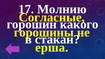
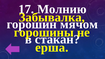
Согласные: Согласные -> Забывалка (52, 17)
какого: какого -> мячом (79, 24)
